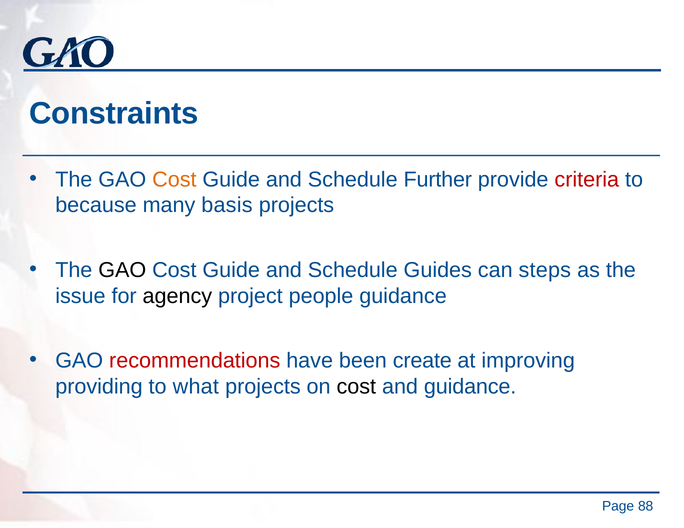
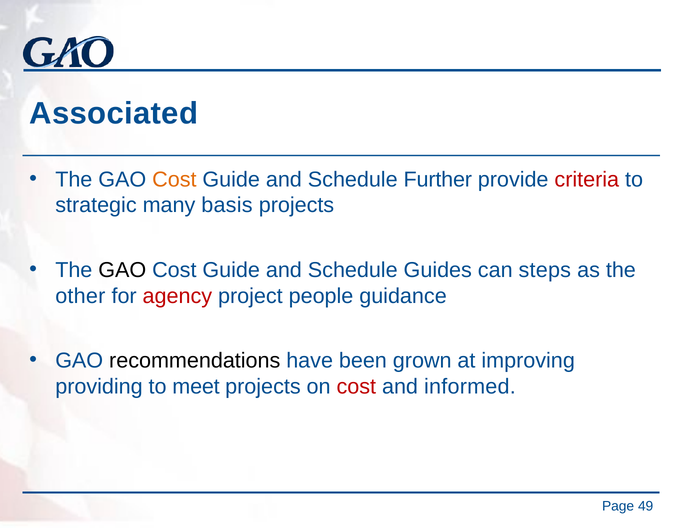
Constraints: Constraints -> Associated (114, 114)
because: because -> strategic (96, 206)
issue: issue -> other (80, 296)
agency colour: black -> red (177, 296)
recommendations colour: red -> black (195, 361)
create: create -> grown (422, 361)
what: what -> meet (196, 387)
cost colour: black -> red (356, 387)
and guidance: guidance -> informed (470, 387)
88: 88 -> 49 (646, 507)
